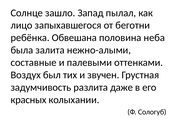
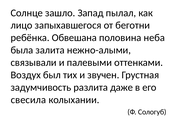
составные: составные -> связывали (34, 62)
красных: красных -> свесила (28, 100)
